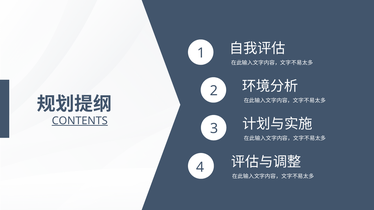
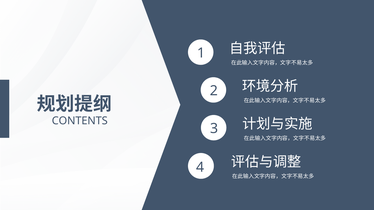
CONTENTS underline: present -> none (80, 121)
